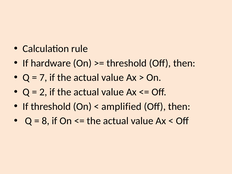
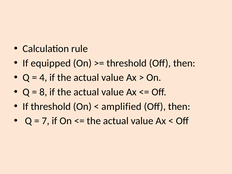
hardware: hardware -> equipped (51, 63)
7: 7 -> 4 (43, 78)
2: 2 -> 8 (43, 92)
8: 8 -> 7 (46, 121)
